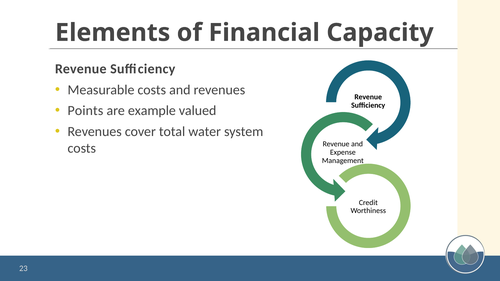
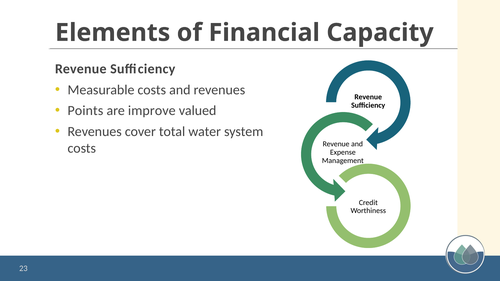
example: example -> improve (152, 111)
